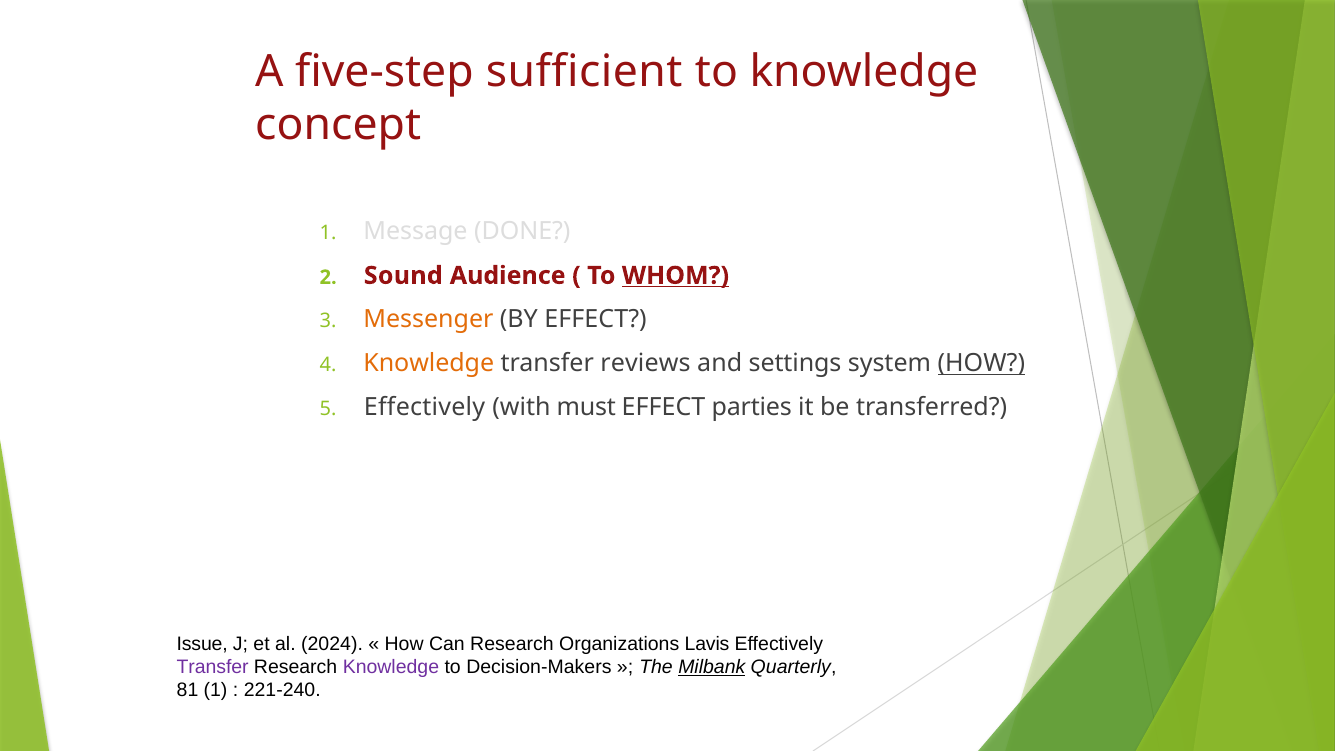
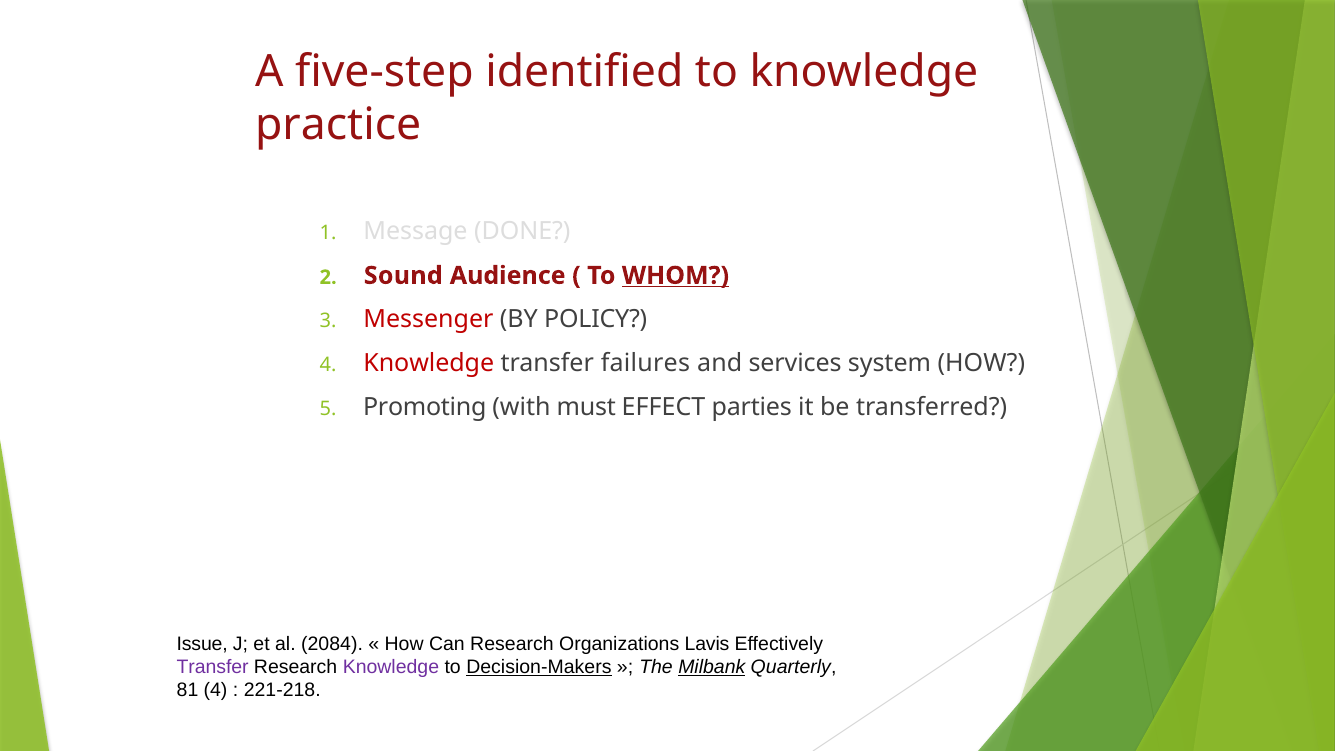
sufficient: sufficient -> identified (584, 71)
concept: concept -> practice (338, 125)
Messenger colour: orange -> red (428, 320)
BY EFFECT: EFFECT -> POLICY (596, 320)
Knowledge colour: orange -> red (429, 363)
reviews: reviews -> failures (645, 363)
settings: settings -> services (795, 363)
HOW underline: present -> none (981, 363)
Effectively: Effectively -> Promoting (425, 407)
2024: 2024 -> 2084 (332, 644)
Decision-Makers underline: none -> present (539, 667)
81 1: 1 -> 4 (216, 690)
221-240: 221-240 -> 221-218 (282, 690)
